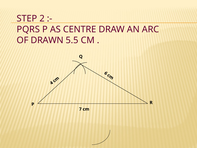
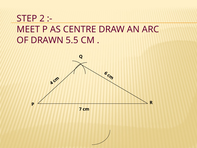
PQRS: PQRS -> MEET (28, 29)
